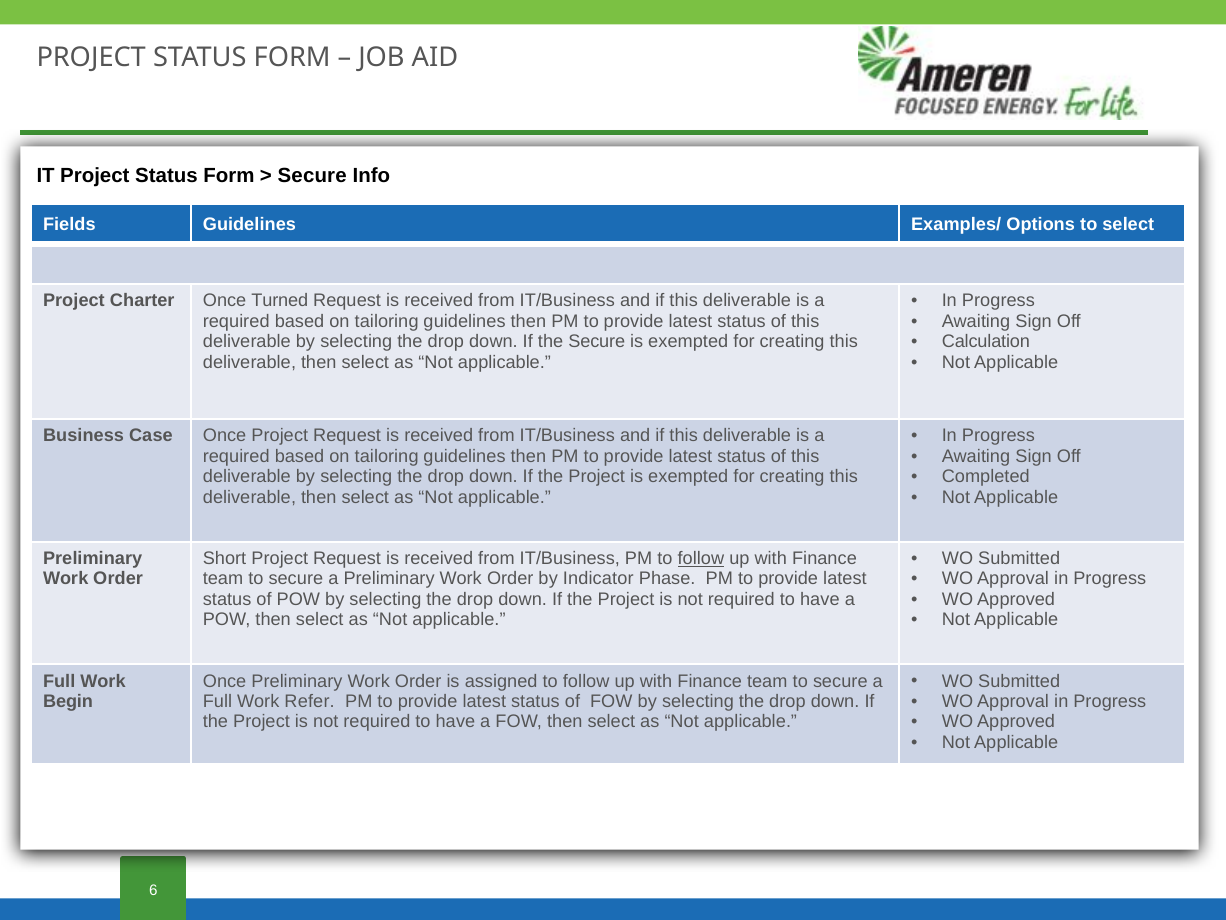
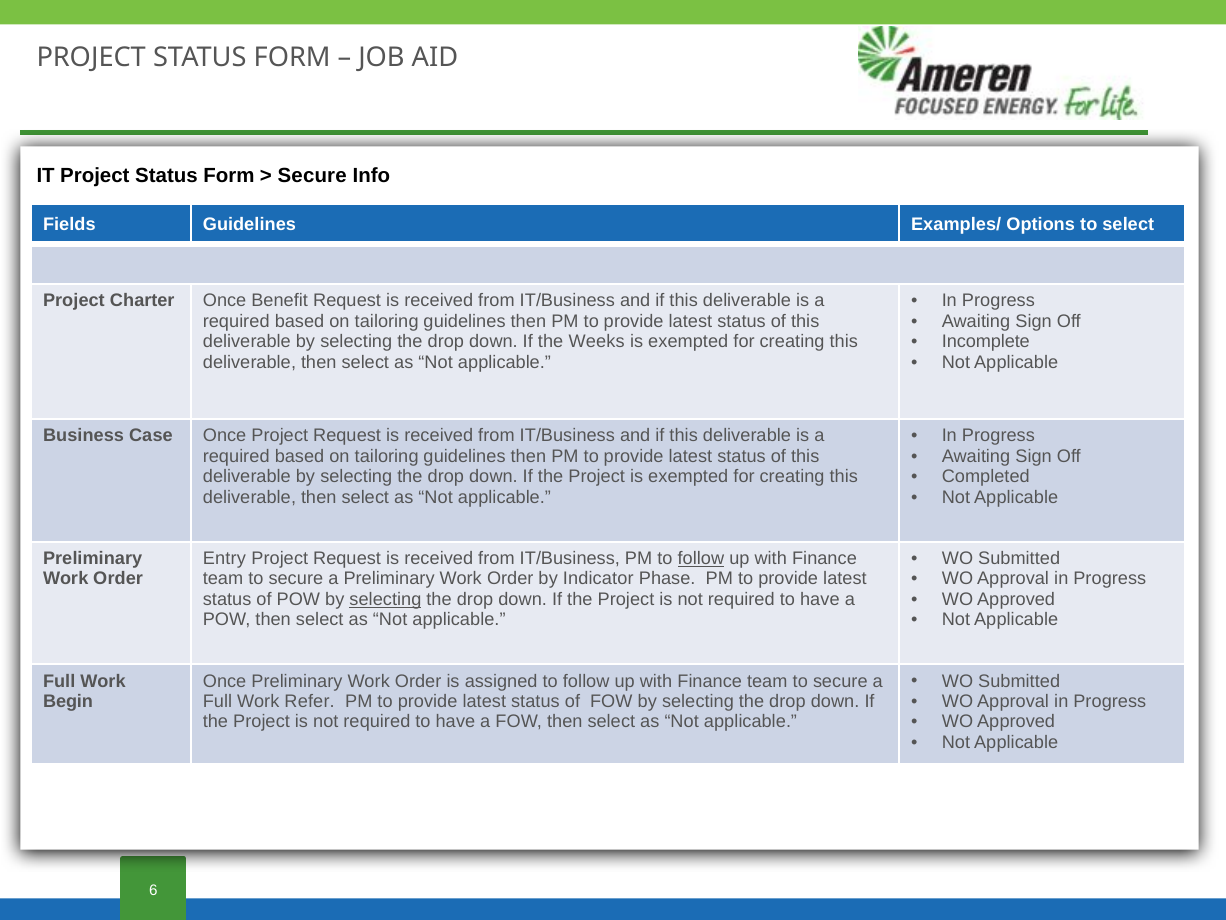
Turned: Turned -> Benefit (280, 301)
the Secure: Secure -> Weeks (597, 342)
Calculation: Calculation -> Incomplete (986, 342)
Short: Short -> Entry (224, 558)
selecting underline: none -> present (385, 599)
